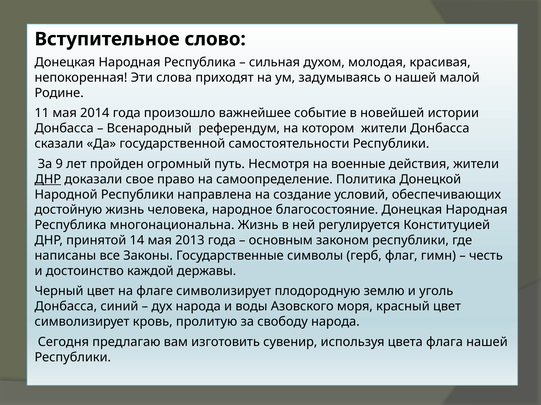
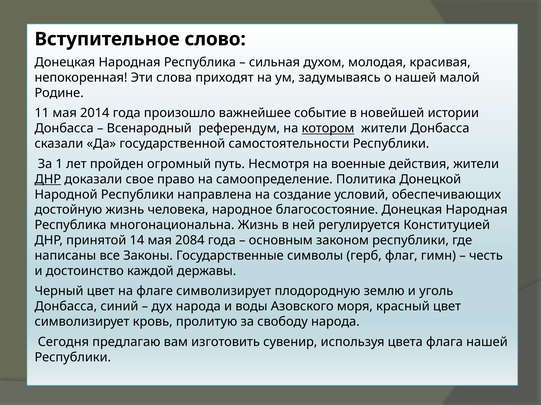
котором underline: none -> present (328, 129)
9: 9 -> 1 (59, 164)
2013: 2013 -> 2084 (190, 241)
